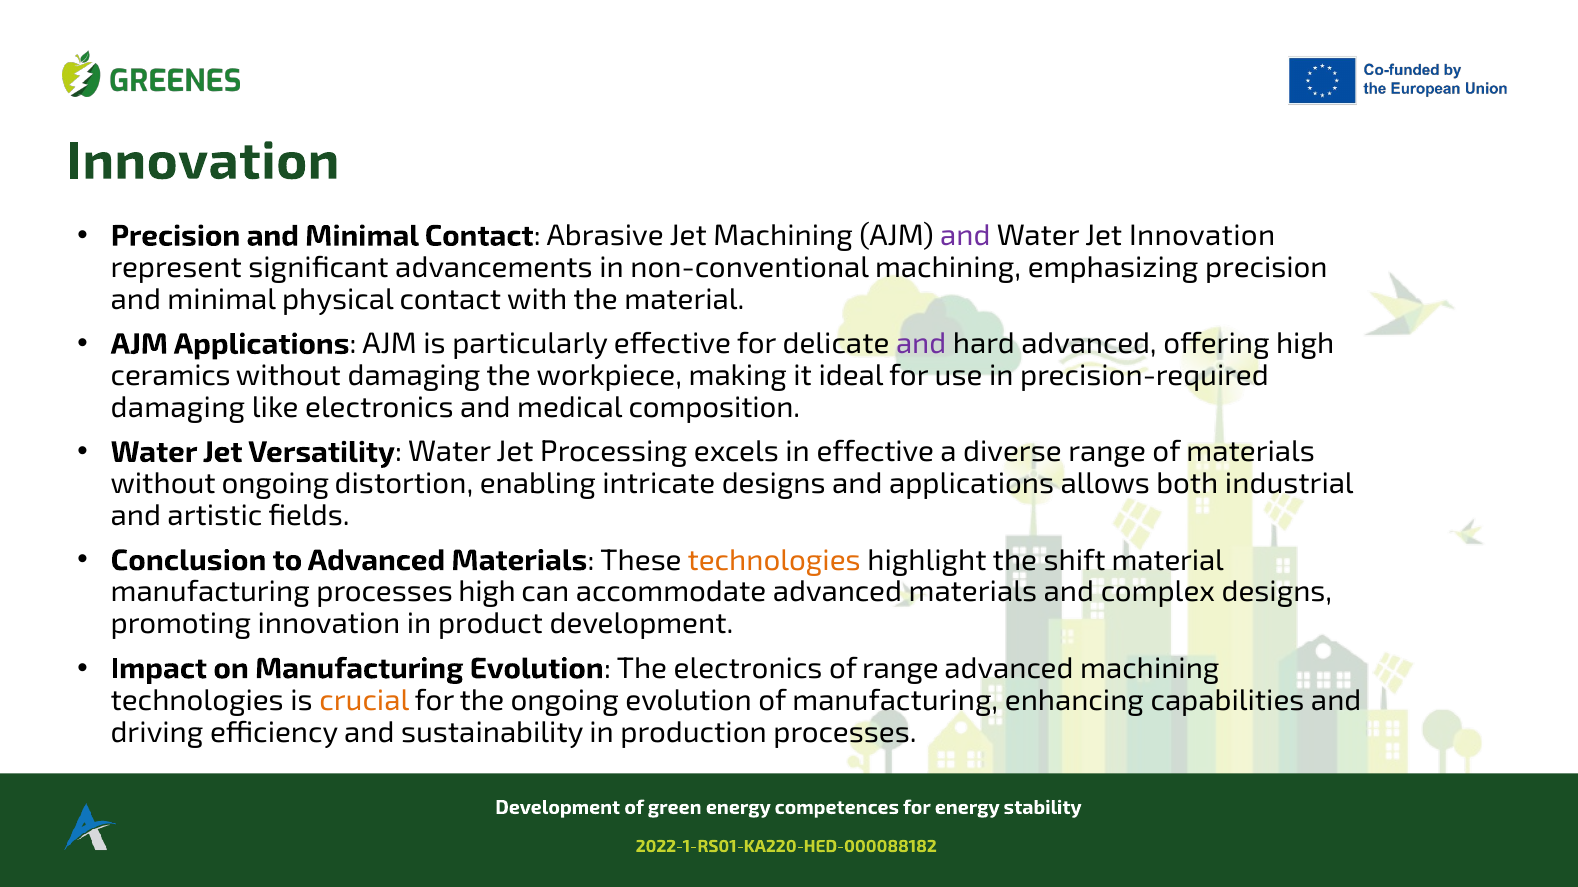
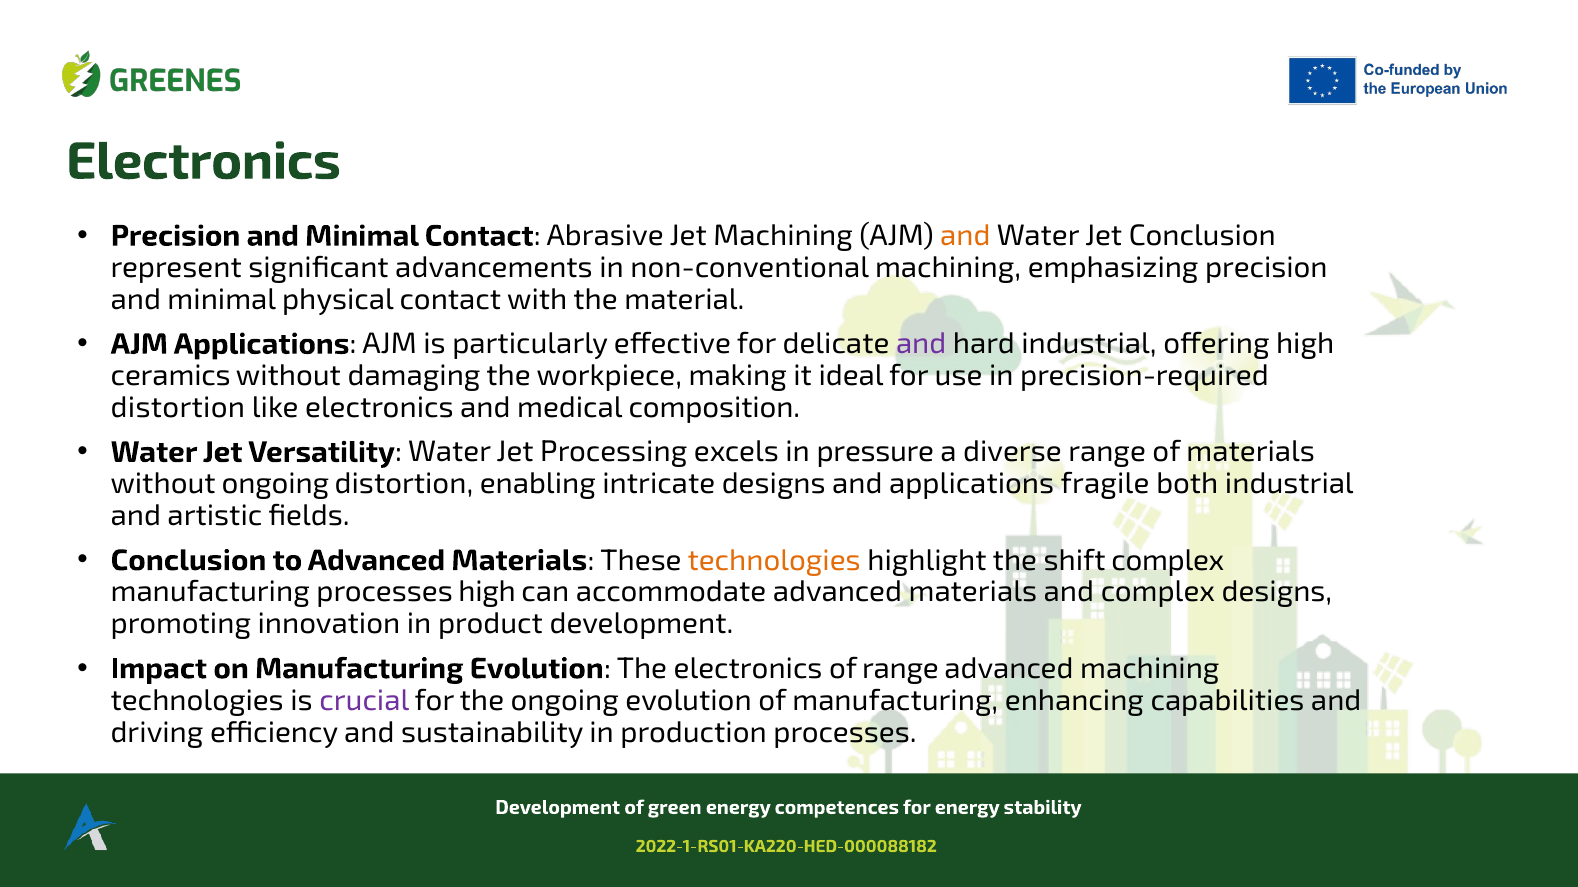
Innovation: Innovation -> Electronics (203, 161)
and colour: purple -> orange (965, 236)
Jet Innovation: Innovation -> Conclusion (1202, 236)
hard advanced: advanced -> industrial (1089, 344)
damaging: damaging -> distortion (178, 408)
in effective: effective -> pressure (875, 452)
allows: allows -> fragile (1105, 484)
shift material: material -> complex (1168, 561)
crucial colour: orange -> purple (364, 701)
